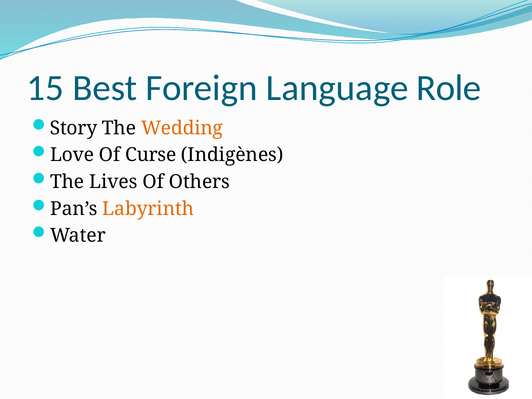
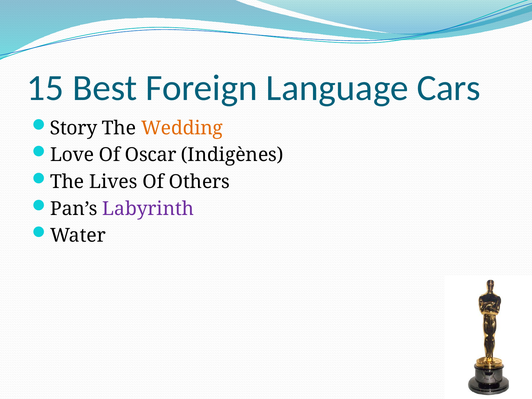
Role: Role -> Cars (449, 88)
Curse: Curse -> Oscar (151, 155)
Labyrinth colour: orange -> purple (148, 209)
